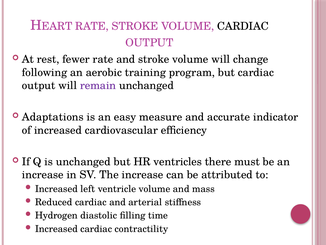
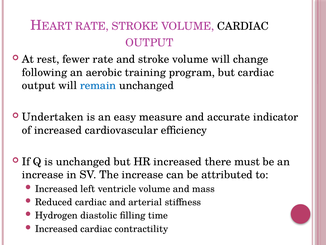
remain colour: purple -> blue (98, 85)
Adaptations: Adaptations -> Undertaken (53, 117)
HR ventricles: ventricles -> increased (178, 161)
